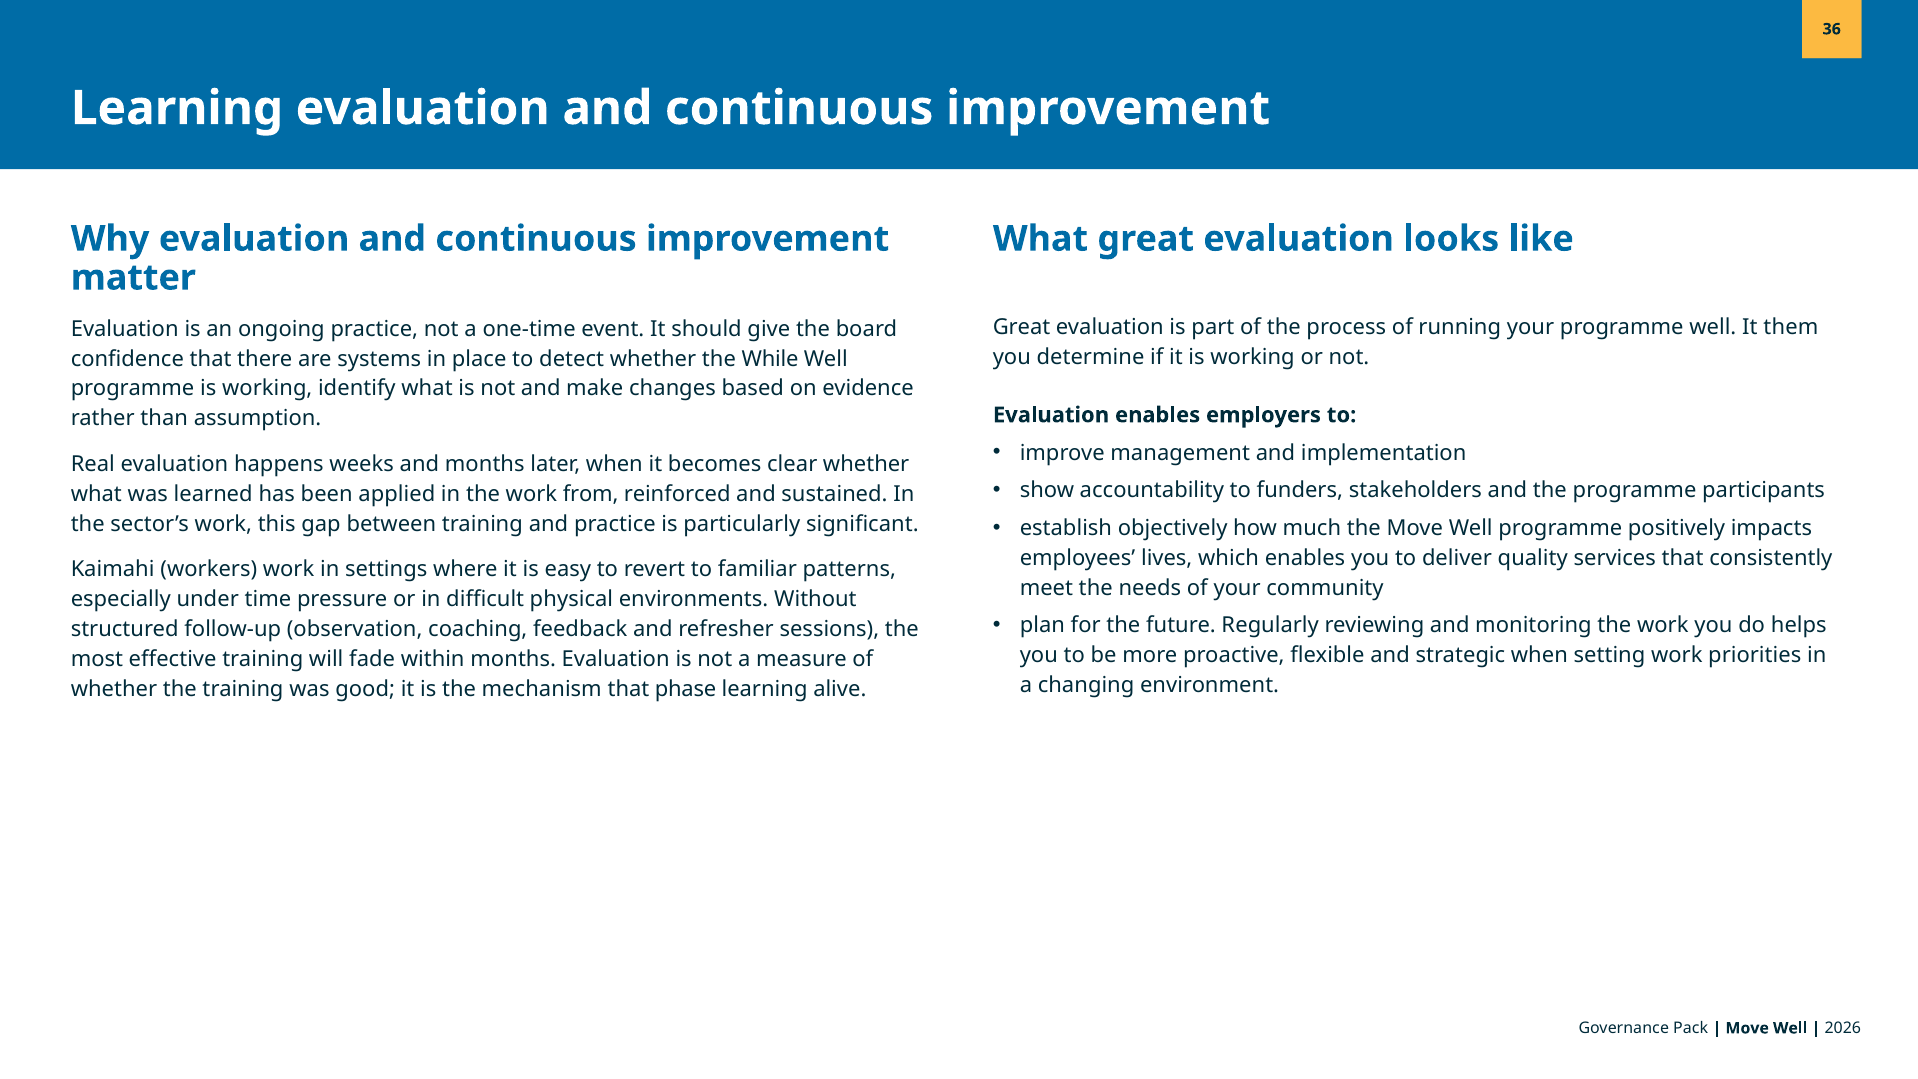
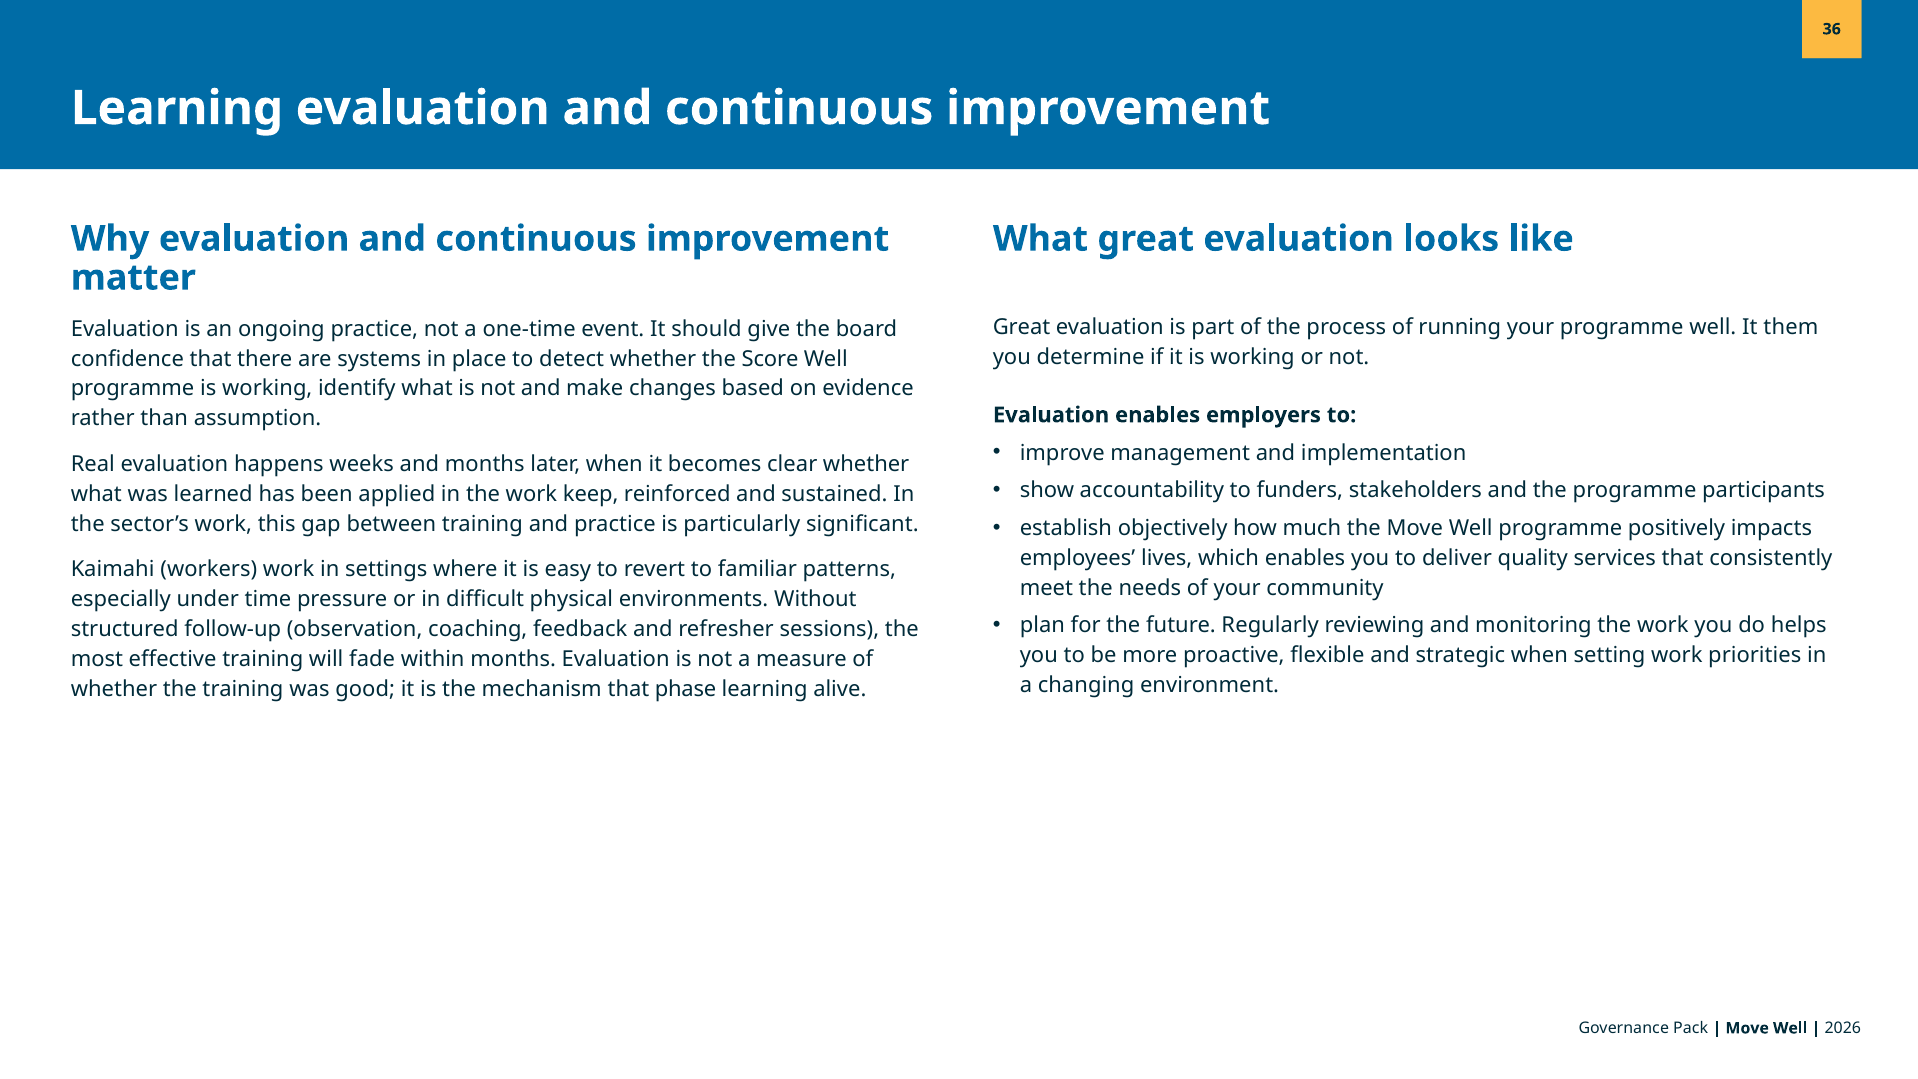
While: While -> Score (770, 359)
from: from -> keep (591, 494)
